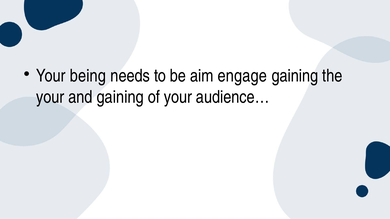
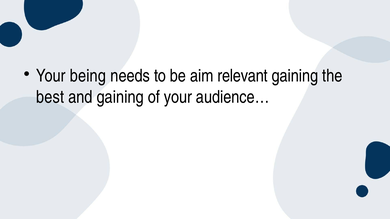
engage: engage -> relevant (243, 76)
your: your -> best (50, 97)
